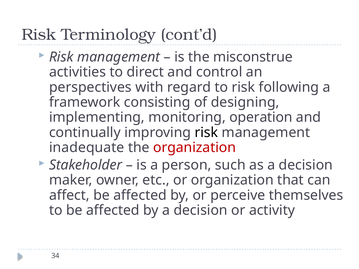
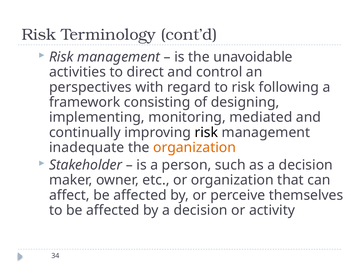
misconstrue: misconstrue -> unavoidable (253, 57)
operation: operation -> mediated (261, 117)
organization colour: red -> orange (195, 148)
